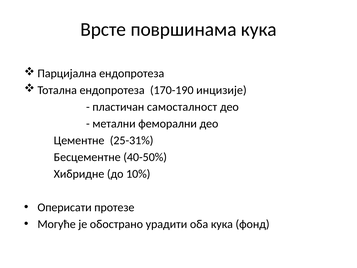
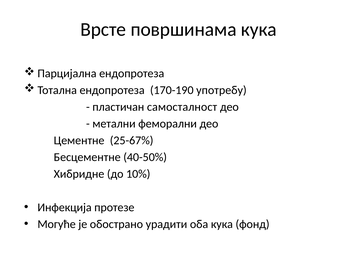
инцизије: инцизије -> употребу (221, 90)
25-31%: 25-31% -> 25-67% (132, 140)
Оперисати: Оперисати -> Инфекција (65, 207)
